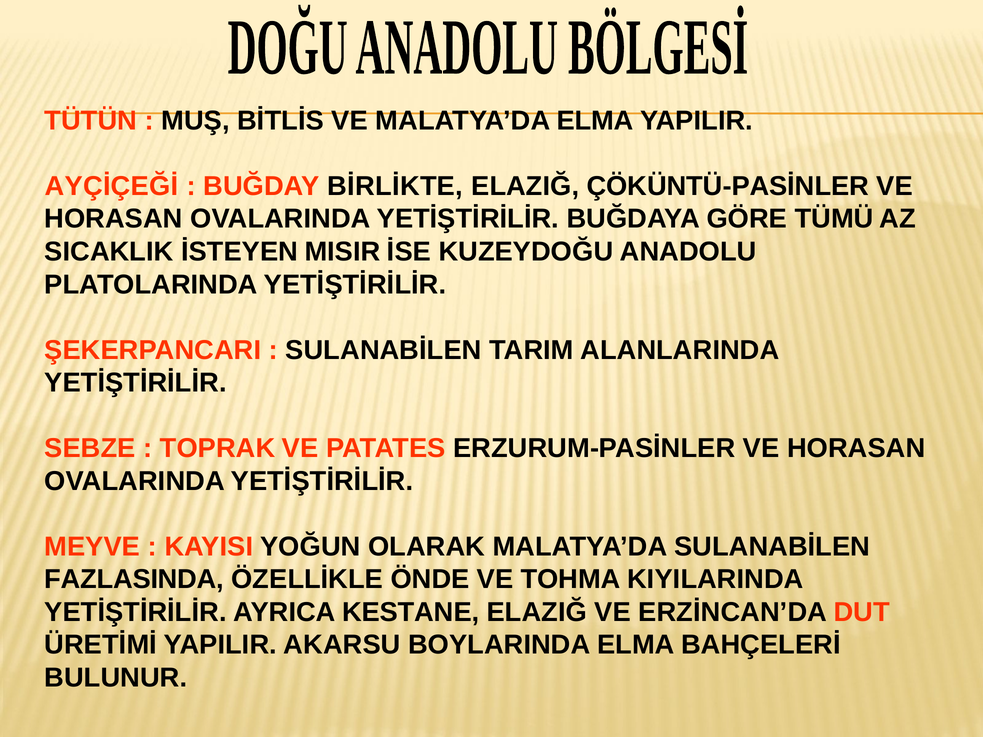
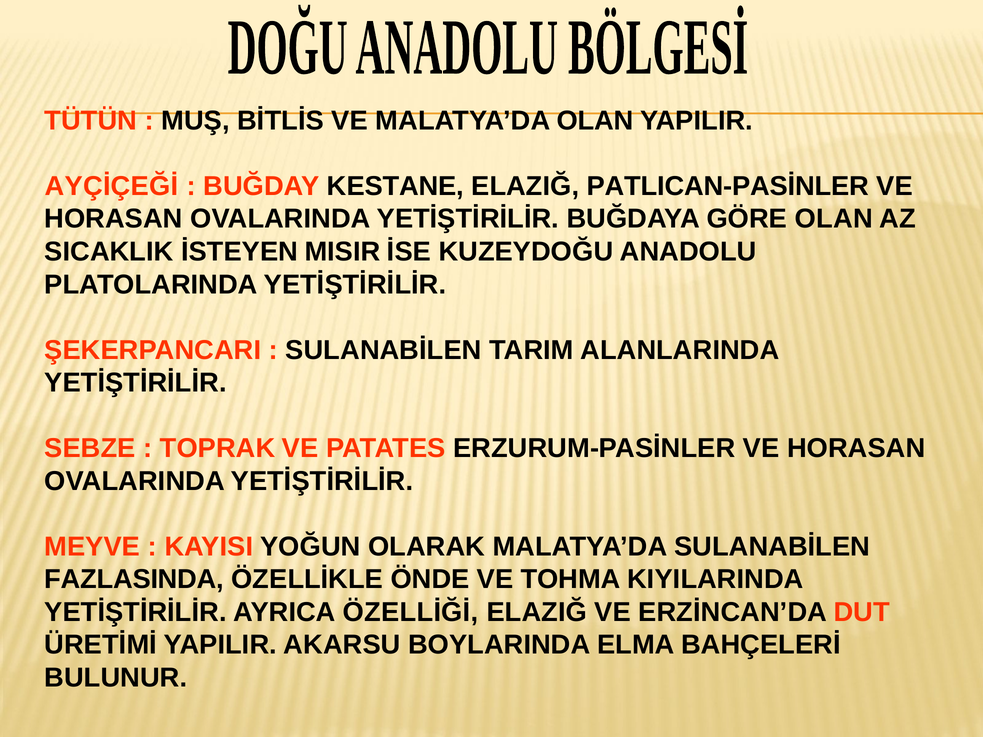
MALATYA’DA ELMA: ELMA -> OLAN (595, 121)
BİRLİKTE: BİRLİKTE -> KESTANE (395, 186)
ÇÖKÜNTÜ-PASİNLER: ÇÖKÜNTÜ-PASİNLER -> PATLICAN-PASİNLER (728, 186)
GÖRE TÜMÜ: TÜMÜ -> OLAN (834, 219)
KESTANE: KESTANE -> ÖZELLİĞİ (410, 612)
